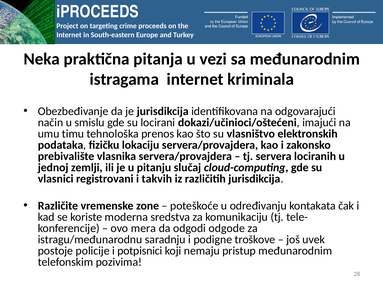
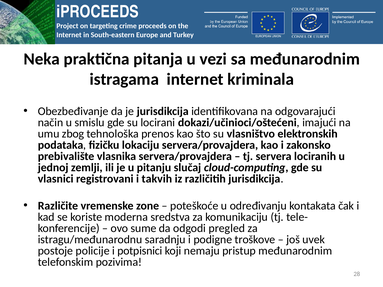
timu: timu -> zbog (73, 134)
mera: mera -> sume (144, 228)
odgode: odgode -> pregled (227, 228)
